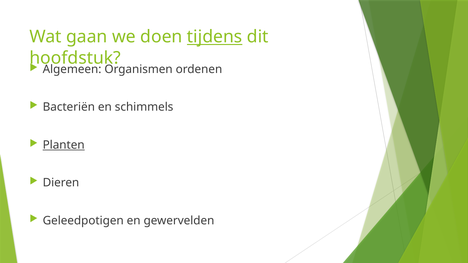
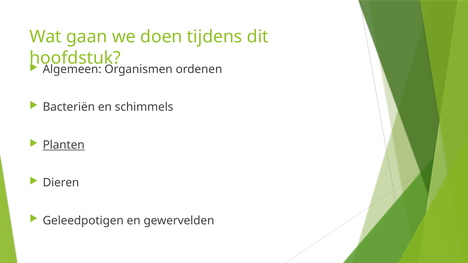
tijdens underline: present -> none (215, 37)
